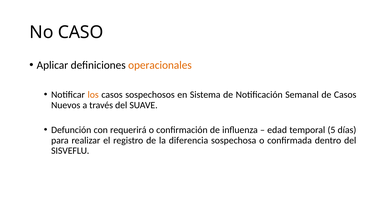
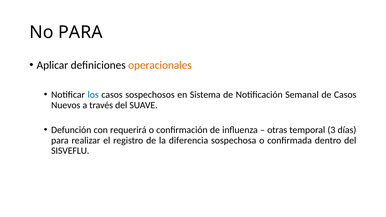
No CASO: CASO -> PARA (80, 32)
los colour: orange -> blue (93, 95)
edad: edad -> otras (277, 130)
5: 5 -> 3 (331, 130)
